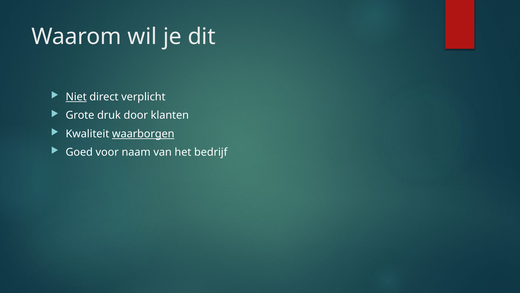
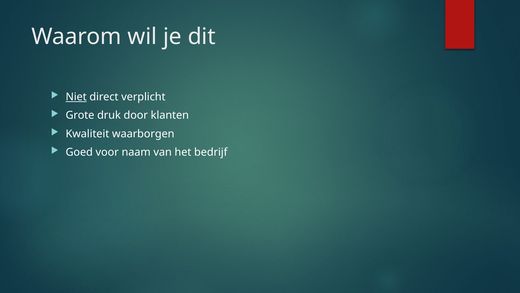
waarborgen underline: present -> none (143, 134)
